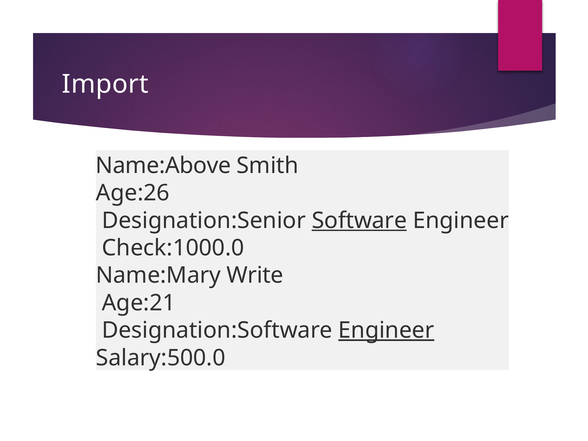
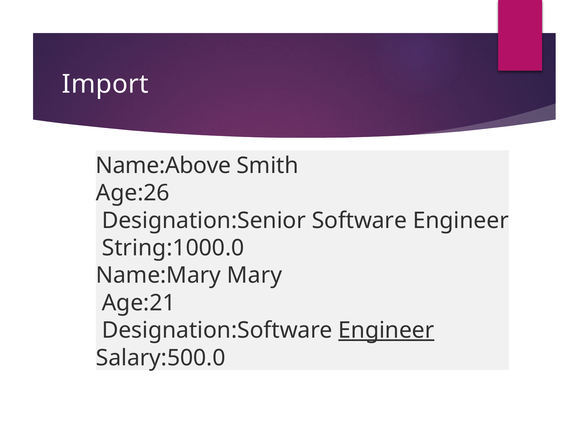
Software underline: present -> none (359, 221)
Check:1000.0: Check:1000.0 -> String:1000.0 (173, 248)
Write: Write -> Mary (255, 275)
